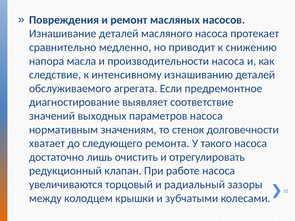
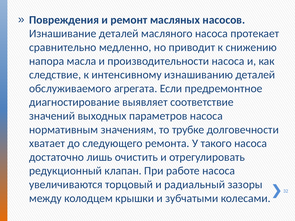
стенок: стенок -> трубке (188, 130)
